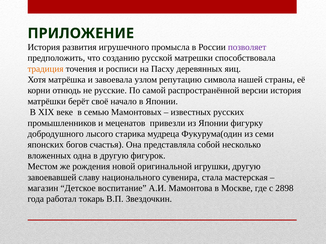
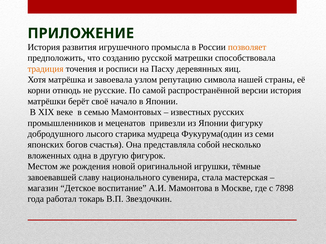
позволяет colour: purple -> orange (247, 47)
игрушки другую: другую -> тёмные (246, 167)
2898: 2898 -> 7898 (284, 189)
